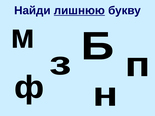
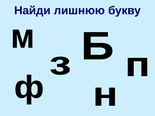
лишнюю underline: present -> none (79, 10)
